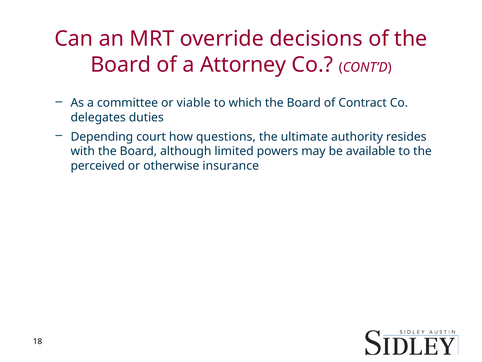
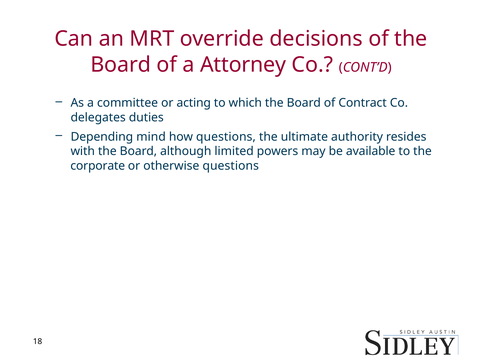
viable: viable -> acting (194, 103)
court: court -> mind (151, 137)
perceived: perceived -> corporate (98, 166)
otherwise insurance: insurance -> questions (231, 166)
